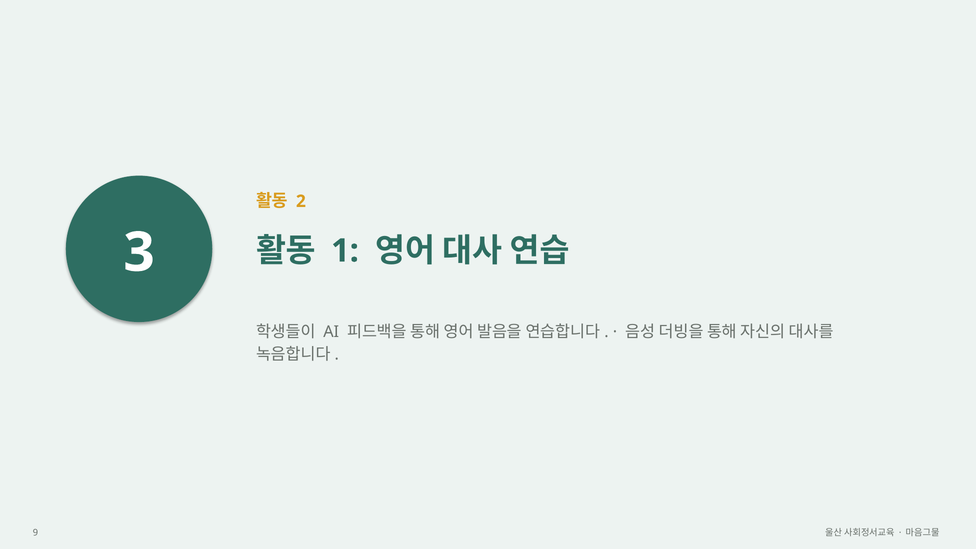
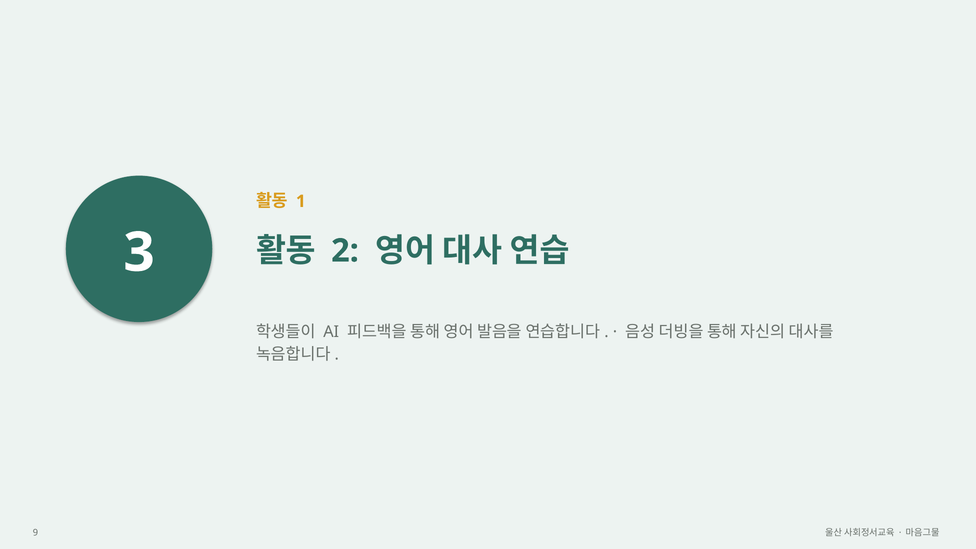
2: 2 -> 1 (301, 201)
1: 1 -> 2 (345, 251)
